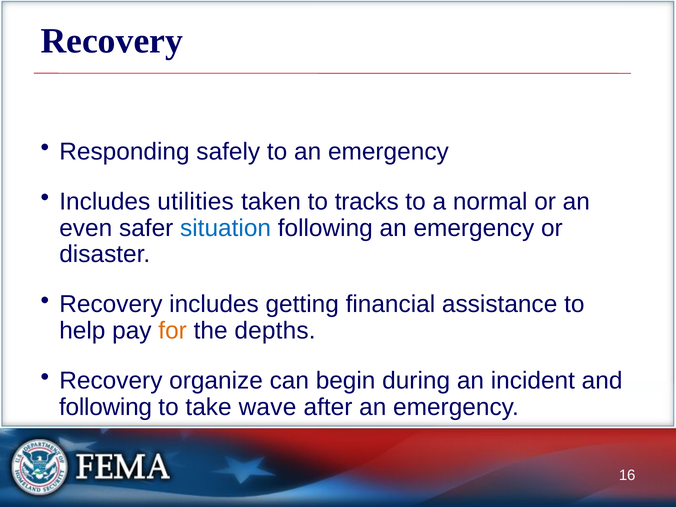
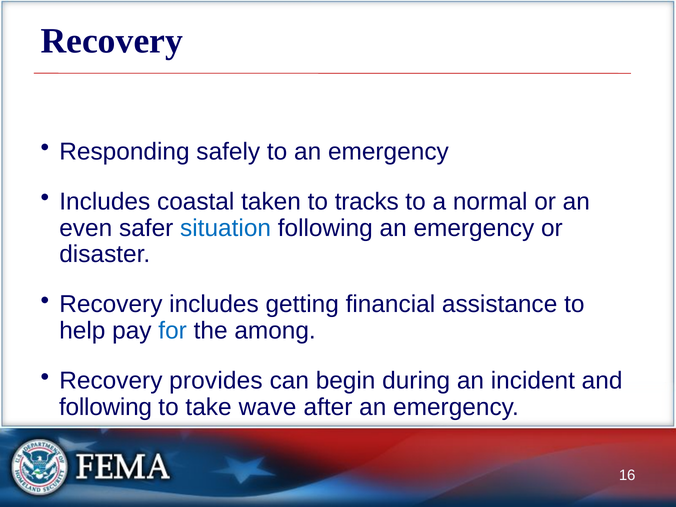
utilities: utilities -> coastal (196, 202)
for colour: orange -> blue (173, 331)
depths: depths -> among (275, 331)
organize: organize -> provides (216, 381)
